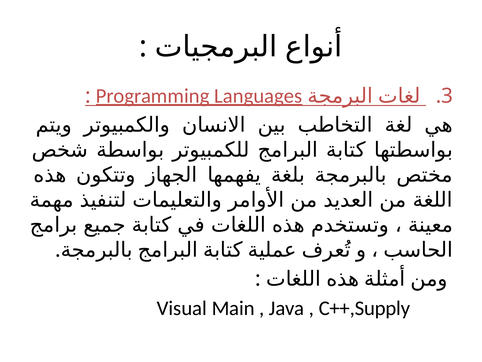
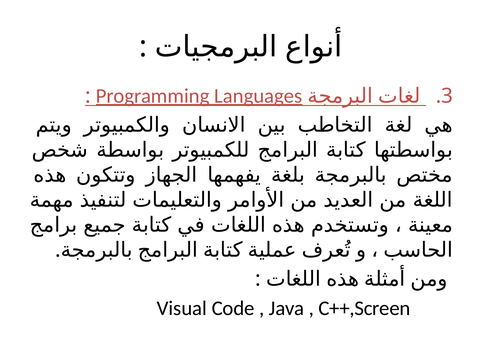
Main: Main -> Code (233, 308)
C++,Supply: C++,Supply -> C++,Screen (364, 308)
